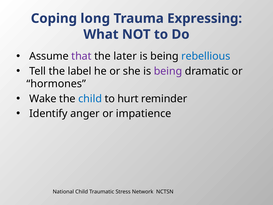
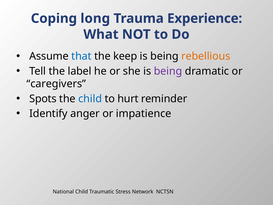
Expressing: Expressing -> Experience (205, 18)
that colour: purple -> blue (81, 56)
later: later -> keep (125, 56)
rebellious colour: blue -> orange (206, 56)
hormones: hormones -> caregivers (56, 84)
Wake: Wake -> Spots (43, 99)
